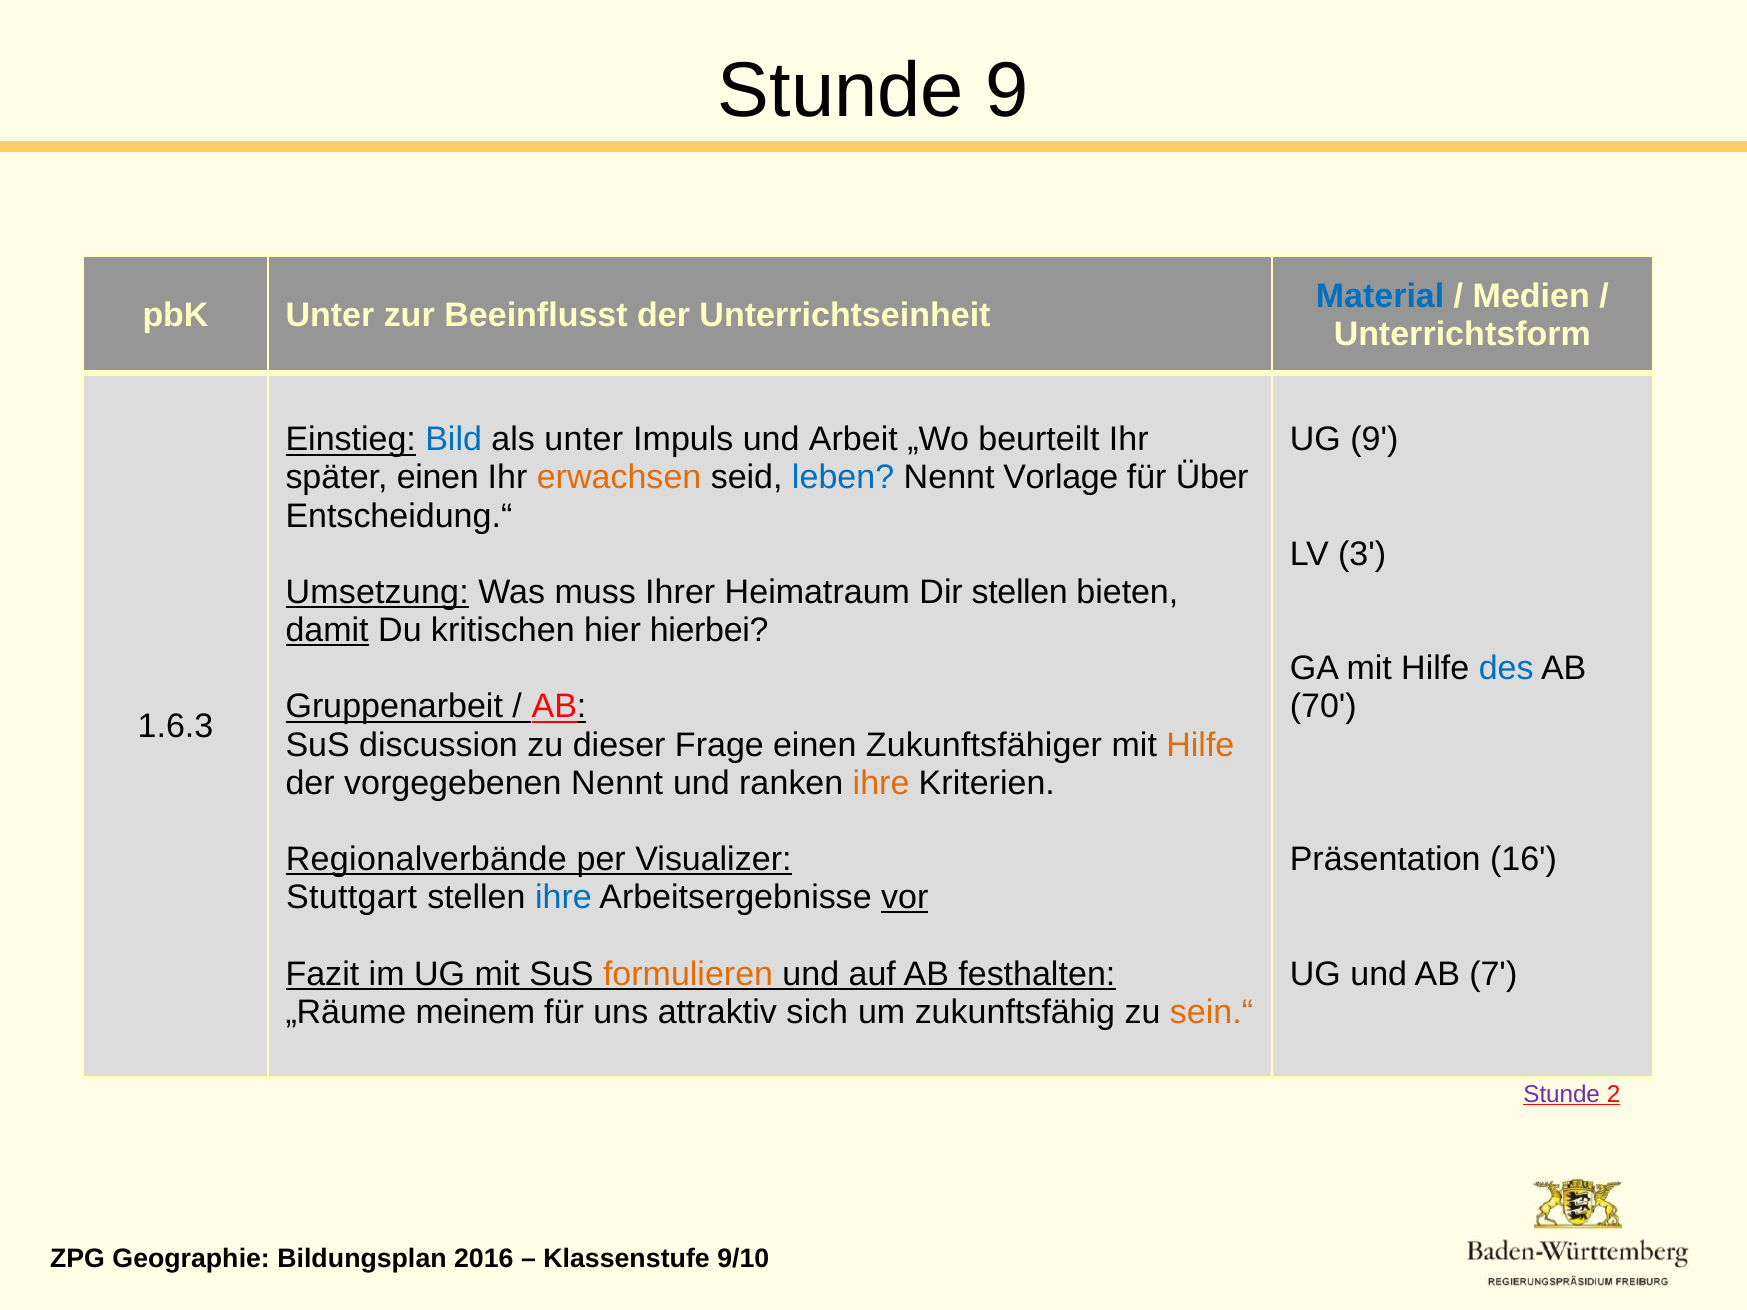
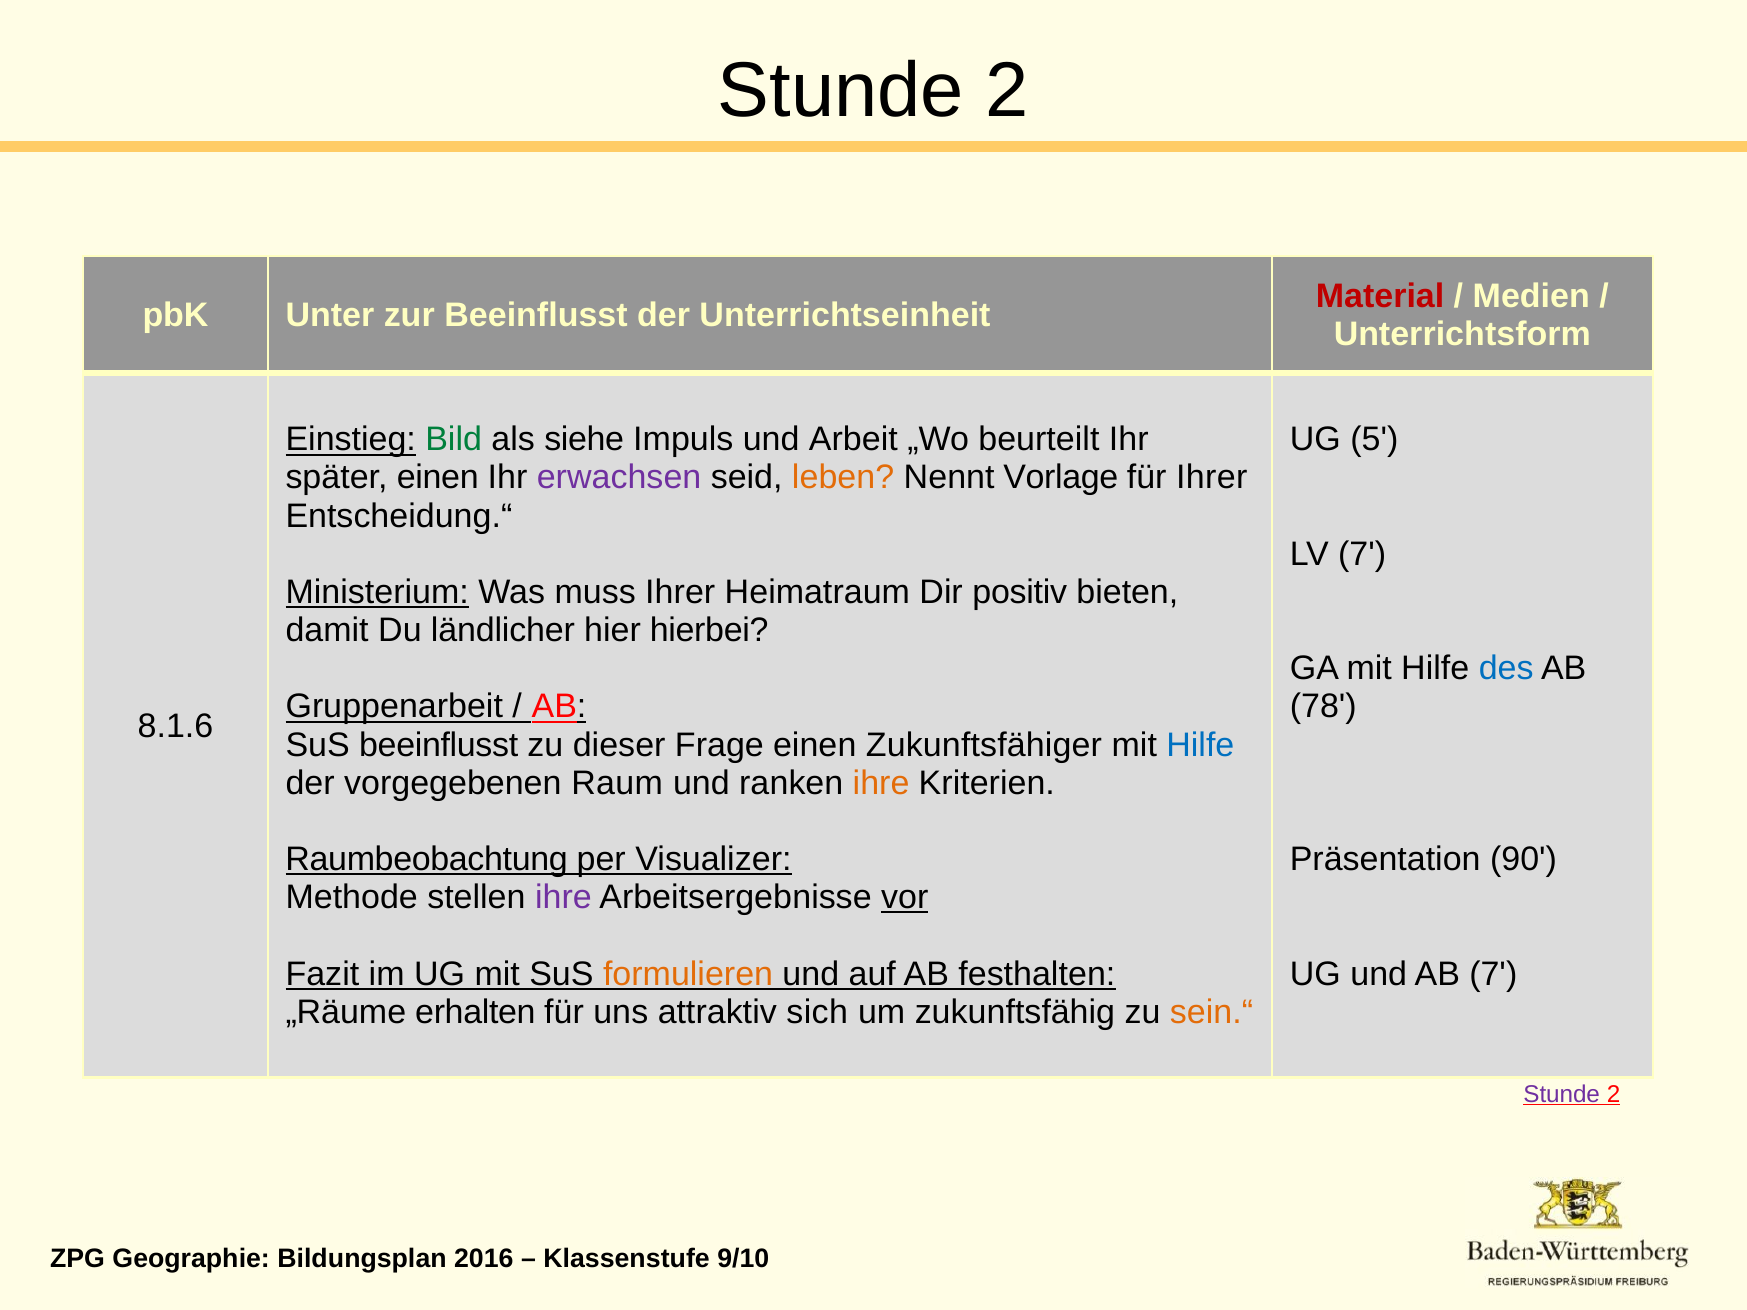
9: 9 -> 2 (1007, 91)
Material colour: blue -> red (1380, 296)
Bild colour: blue -> green (454, 440)
als unter: unter -> siehe (584, 440)
UG 9: 9 -> 5 (1374, 440)
erwachsen colour: orange -> purple (619, 478)
leben colour: blue -> orange (843, 478)
für Über: Über -> Ihrer (1212, 478)
LV 3: 3 -> 7 (1362, 554)
Umsetzung: Umsetzung -> Ministerium (377, 592)
Dir stellen: stellen -> positiv (1020, 592)
damit underline: present -> none (327, 630)
kritischen: kritischen -> ländlicher (503, 630)
70: 70 -> 78 (1323, 707)
1.6.3: 1.6.3 -> 8.1.6 (175, 726)
SuS discussion: discussion -> beeinflusst (439, 745)
Hilfe colour: orange -> blue (1200, 745)
vorgegebenen Nennt: Nennt -> Raum (617, 783)
Regionalverbände: Regionalverbände -> Raumbeobachtung (427, 860)
16: 16 -> 90 (1524, 860)
Stuttgart: Stuttgart -> Methode (352, 898)
ihre colour: blue -> purple (563, 898)
meinem: meinem -> erhalten (475, 1012)
